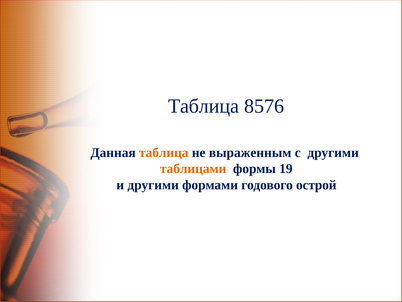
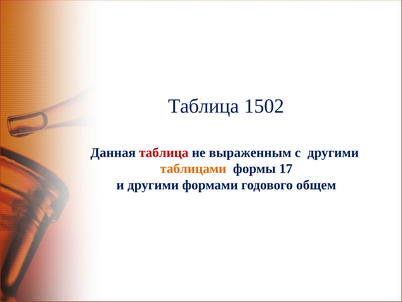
8576: 8576 -> 1502 (264, 106)
таблица colour: orange -> red (164, 152)
19: 19 -> 17 (286, 169)
острой: острой -> общем (316, 185)
